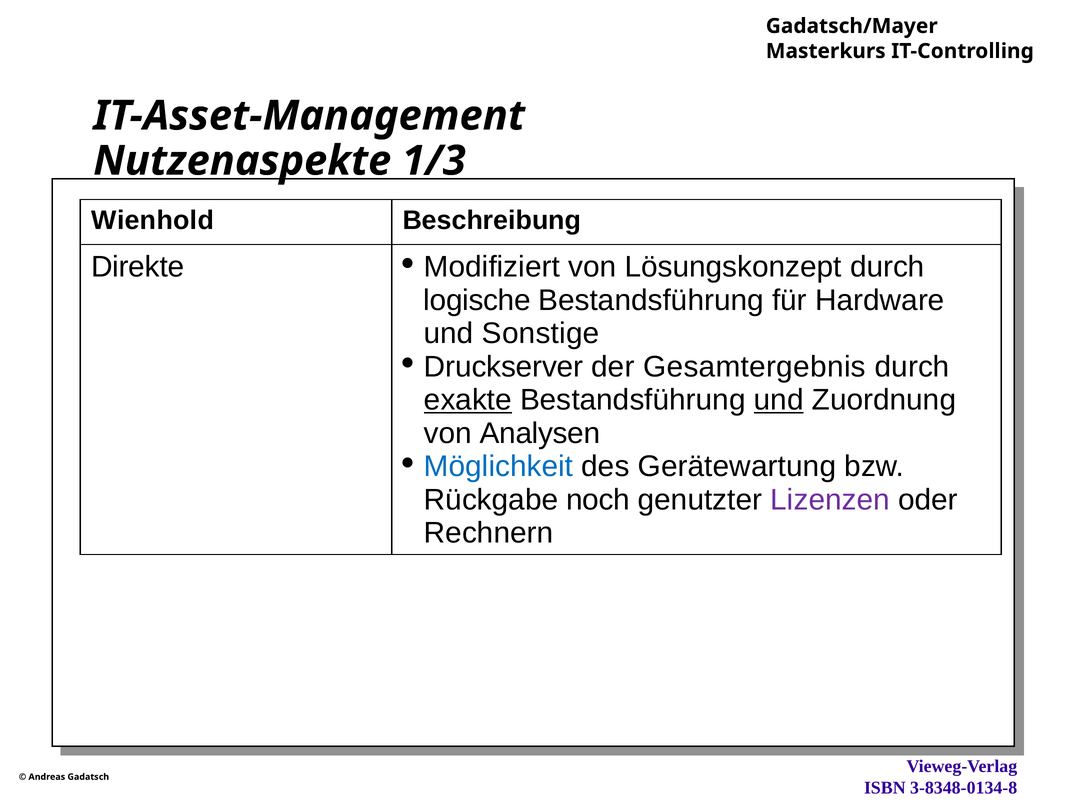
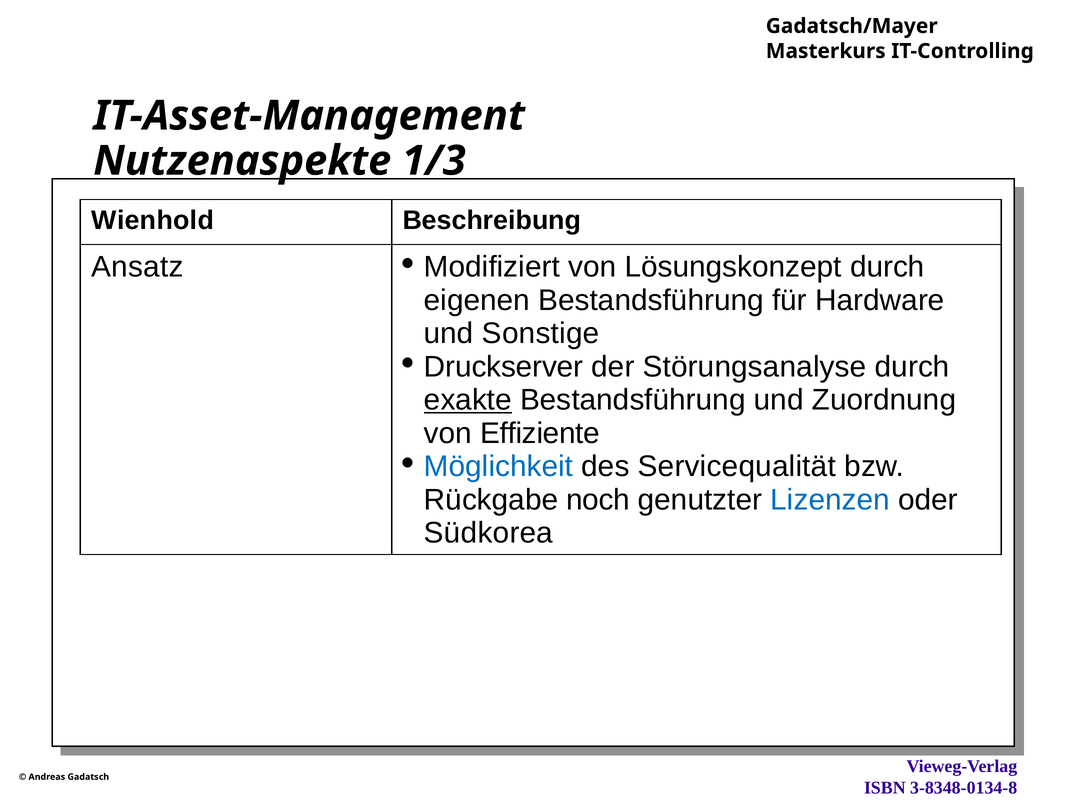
Direkte: Direkte -> Ansatz (137, 267)
logische: logische -> eigenen (477, 300)
Gesamtergebnis: Gesamtergebnis -> Störungsanalyse (755, 367)
und underline: present -> none (779, 400)
Analysen: Analysen -> Effiziente (540, 433)
Gerätewartung: Gerätewartung -> Servicequalität (737, 466)
Lizenzen colour: purple -> blue (830, 500)
Rechnern: Rechnern -> Südkorea (488, 533)
